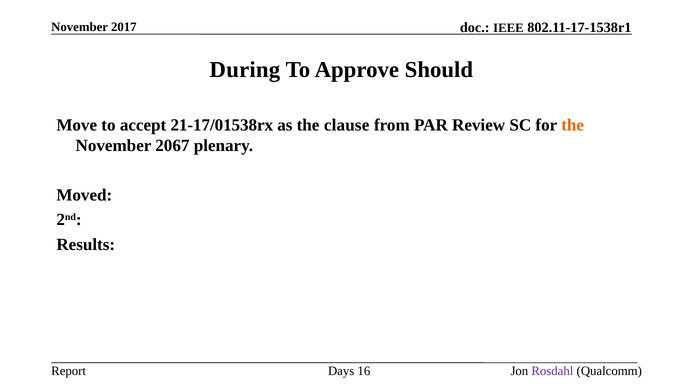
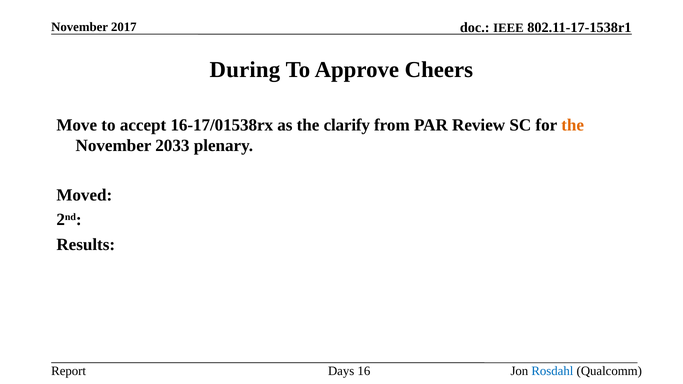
Should: Should -> Cheers (439, 70)
21-17/01538rx: 21-17/01538rx -> 16-17/01538rx (222, 125)
clause: clause -> clarify (347, 125)
2067: 2067 -> 2033 (172, 145)
Rosdahl colour: purple -> blue (552, 371)
